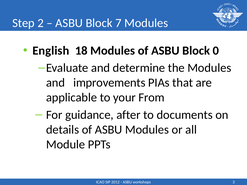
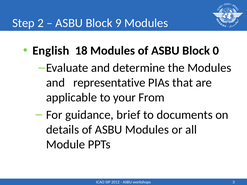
7: 7 -> 9 (118, 23)
improvements: improvements -> representative (109, 83)
after: after -> brief (128, 115)
